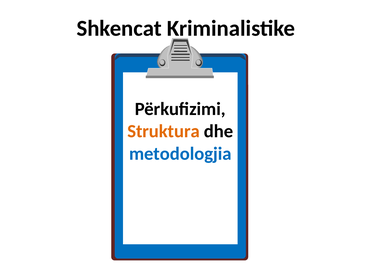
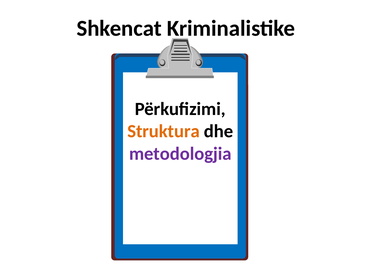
metodologjia colour: blue -> purple (180, 154)
